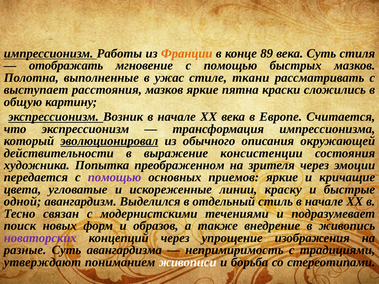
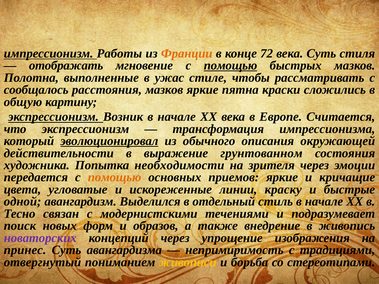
89: 89 -> 72 (267, 53)
помощью underline: none -> present (230, 66)
ткани: ткани -> чтобы (251, 78)
выступает: выступает -> сообщалось (36, 90)
консистенции: консистенции -> грунтованном (262, 153)
преображенном: преображенном -> необходимости (179, 165)
помощью colour: purple -> orange (115, 177)
разные: разные -> принес (25, 250)
утверждают: утверждают -> отвергнутый (42, 262)
живописи colour: white -> yellow (188, 262)
